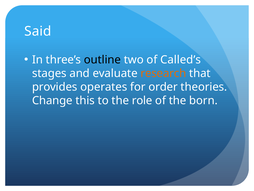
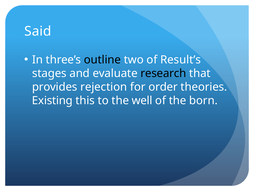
Called’s: Called’s -> Result’s (181, 60)
research colour: orange -> black (163, 73)
operates: operates -> rejection (104, 87)
Change: Change -> Existing (52, 100)
role: role -> well (142, 100)
